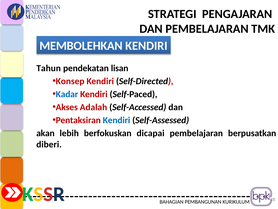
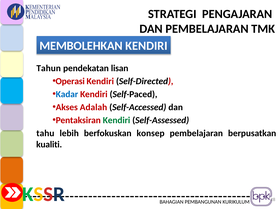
Konsep: Konsep -> Operasi (70, 81)
Kendiri colour: blue -> green (117, 120)
akan: akan -> tahu (45, 133)
dicapai: dicapai -> konsep (151, 133)
diberi: diberi -> kualiti (49, 144)
